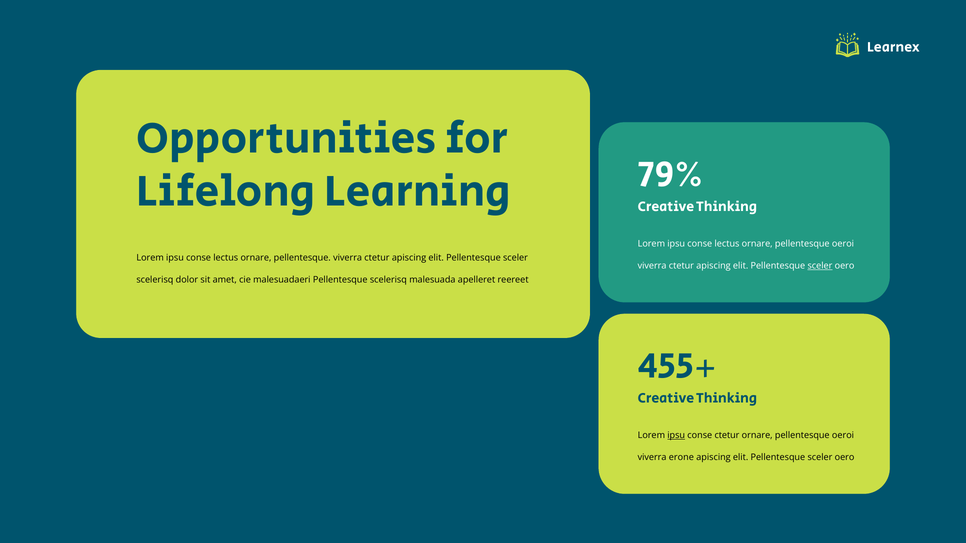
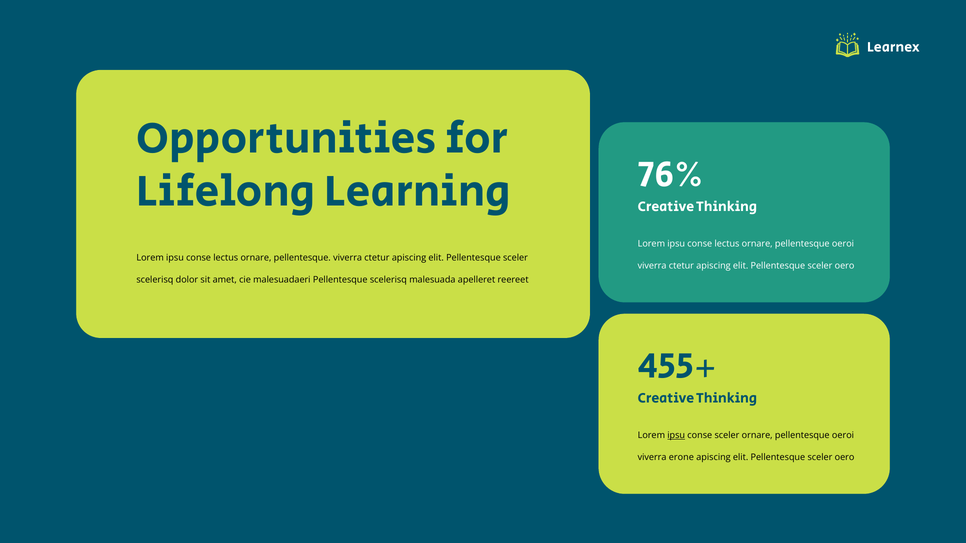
79%: 79% -> 76% (670, 174)
sceler underline: present -> none (820, 266)
conse ctetur: ctetur -> sceler (727, 436)
